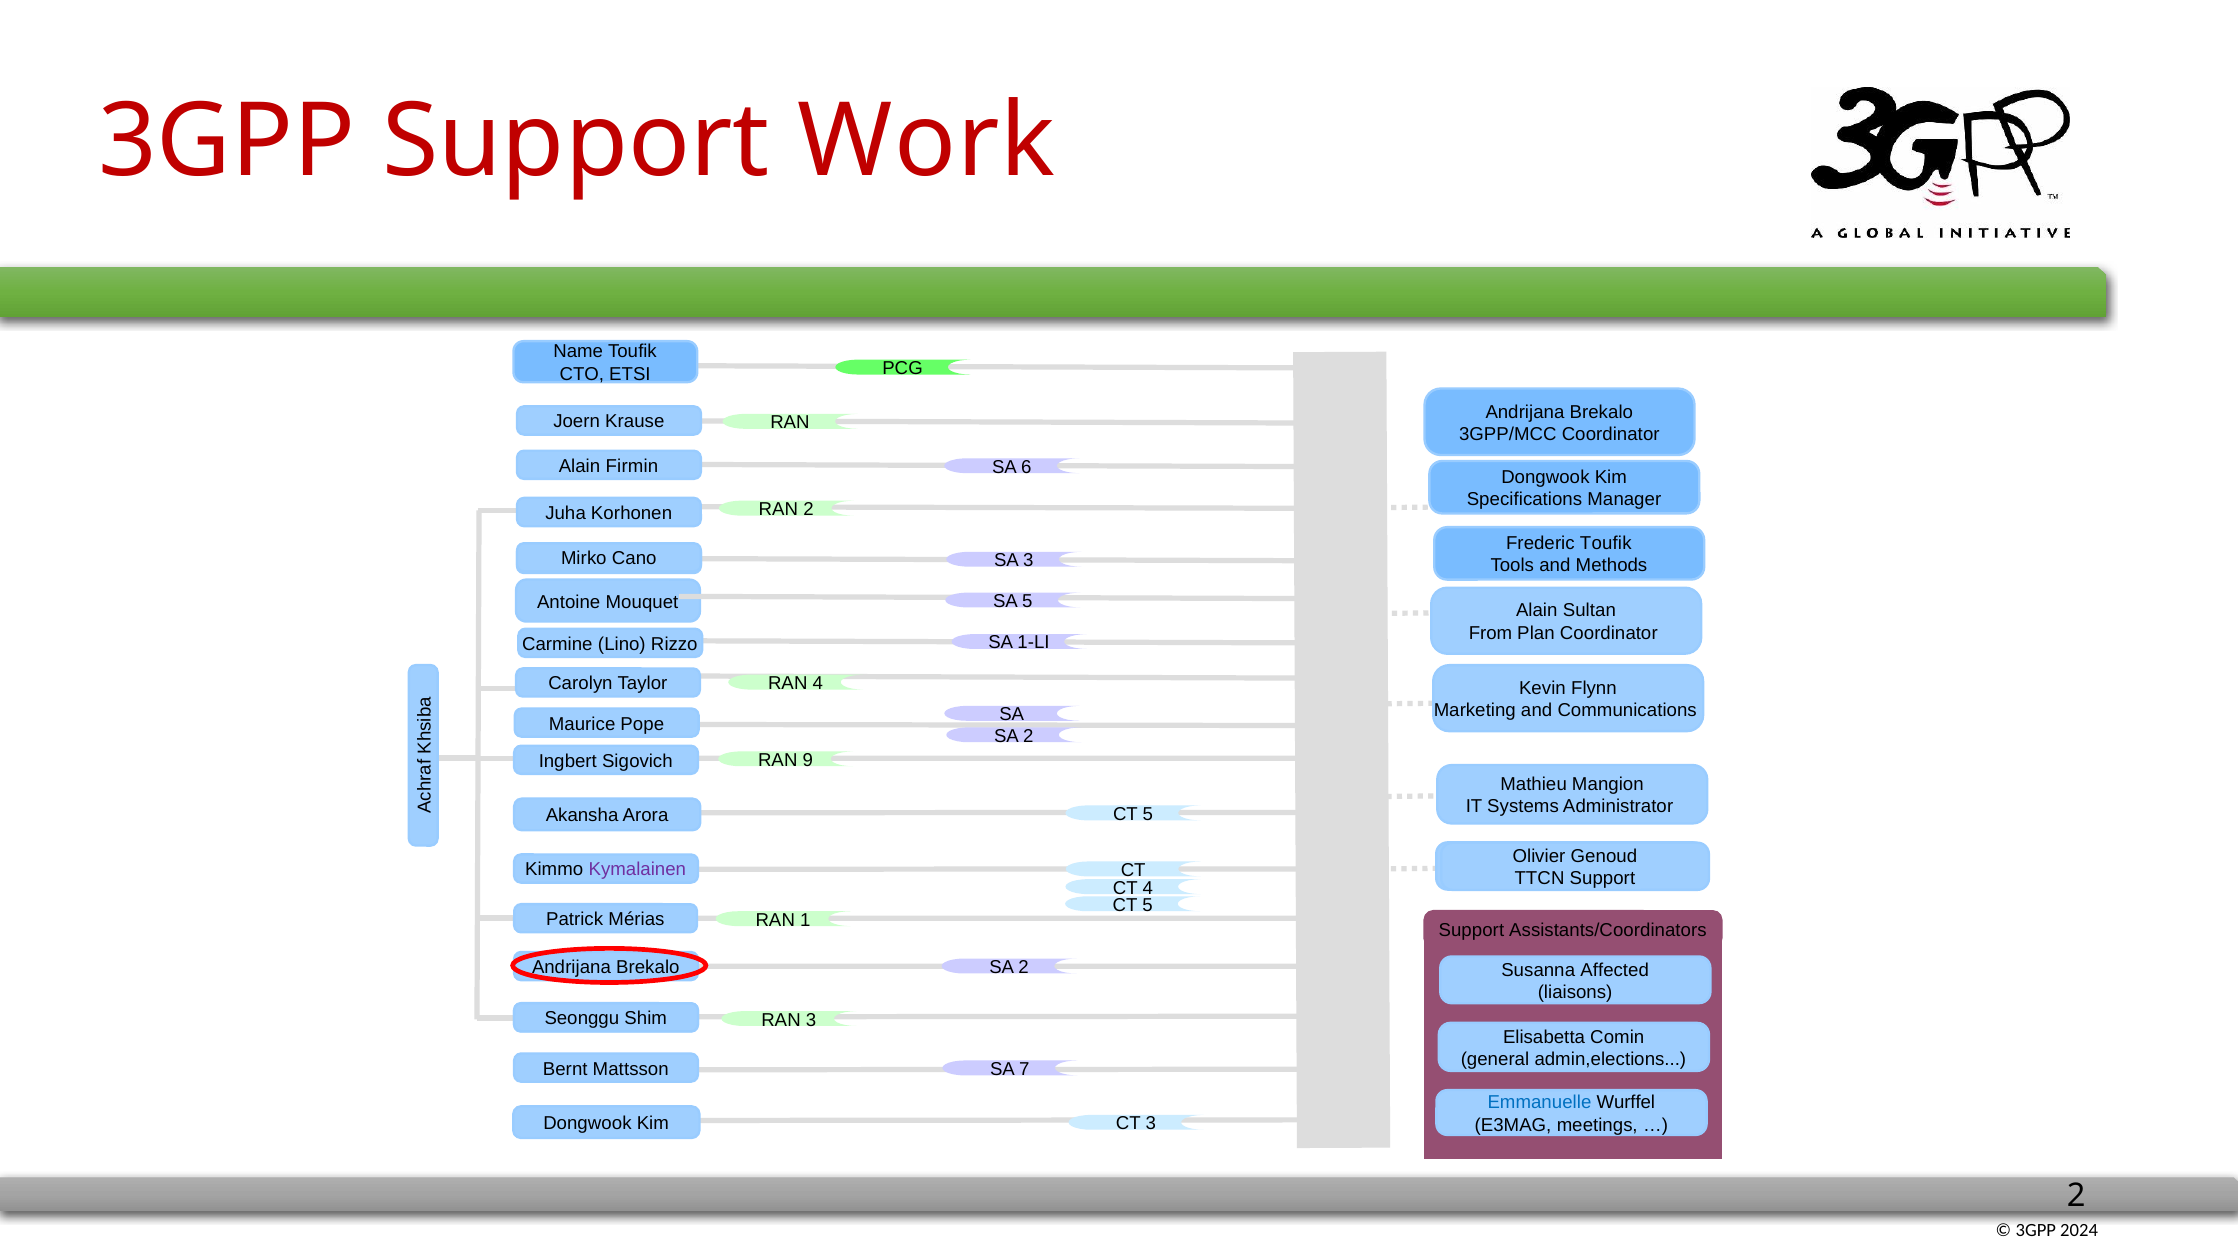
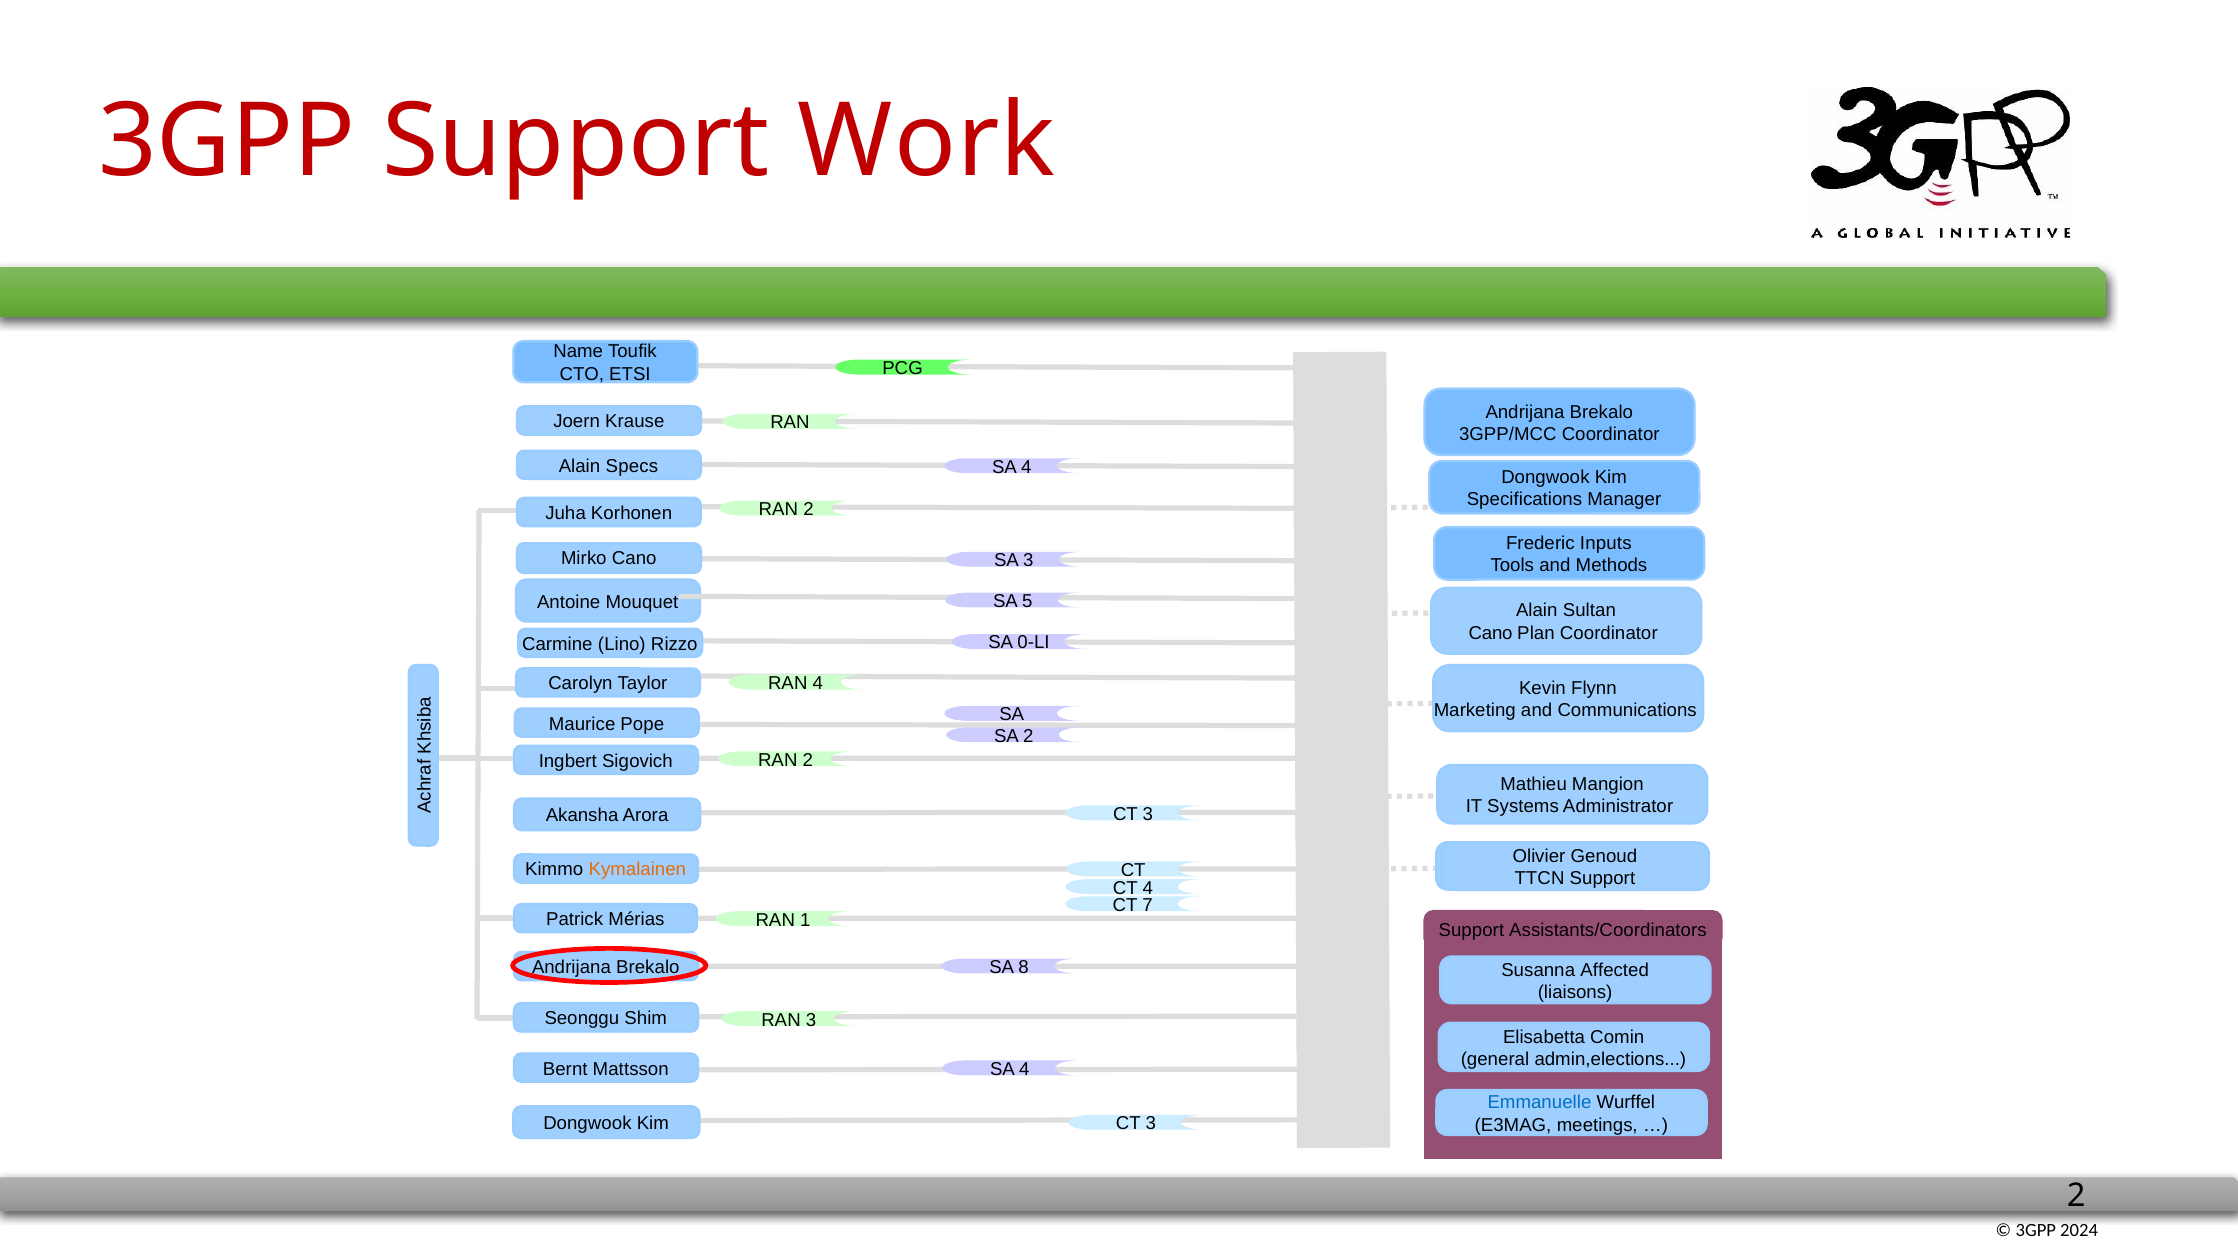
Firmin: Firmin -> Specs (632, 466)
6: 6 -> 4 (1026, 467)
Frederic Toufik: Toufik -> Inputs (1606, 543)
From: From -> Cano (1491, 633)
1-LI: 1-LI -> 0-LI (1034, 643)
Sigovich RAN 9: 9 -> 2 (808, 760)
5: 5 -> 3 (1148, 814)
Kymalainen colour: purple -> orange (637, 870)
5: 5 -> 7 (1147, 905)
2: 2 -> 8 (1024, 967)
7: 7 -> 4 (1024, 1069)
